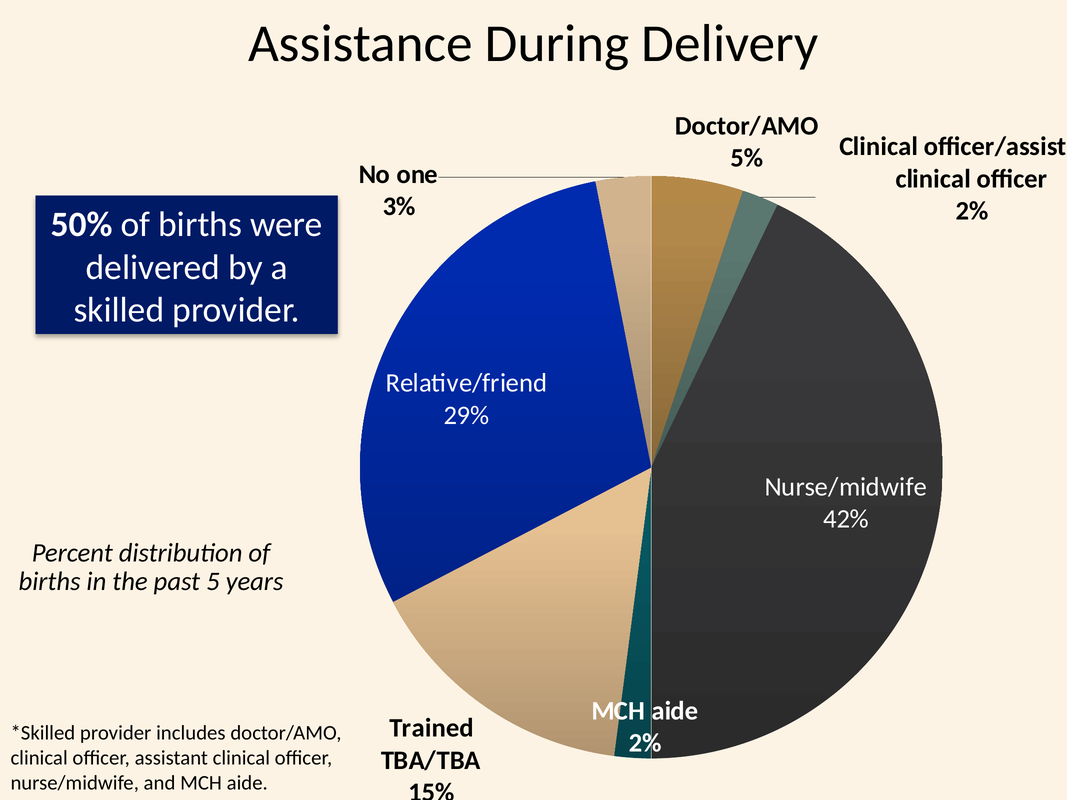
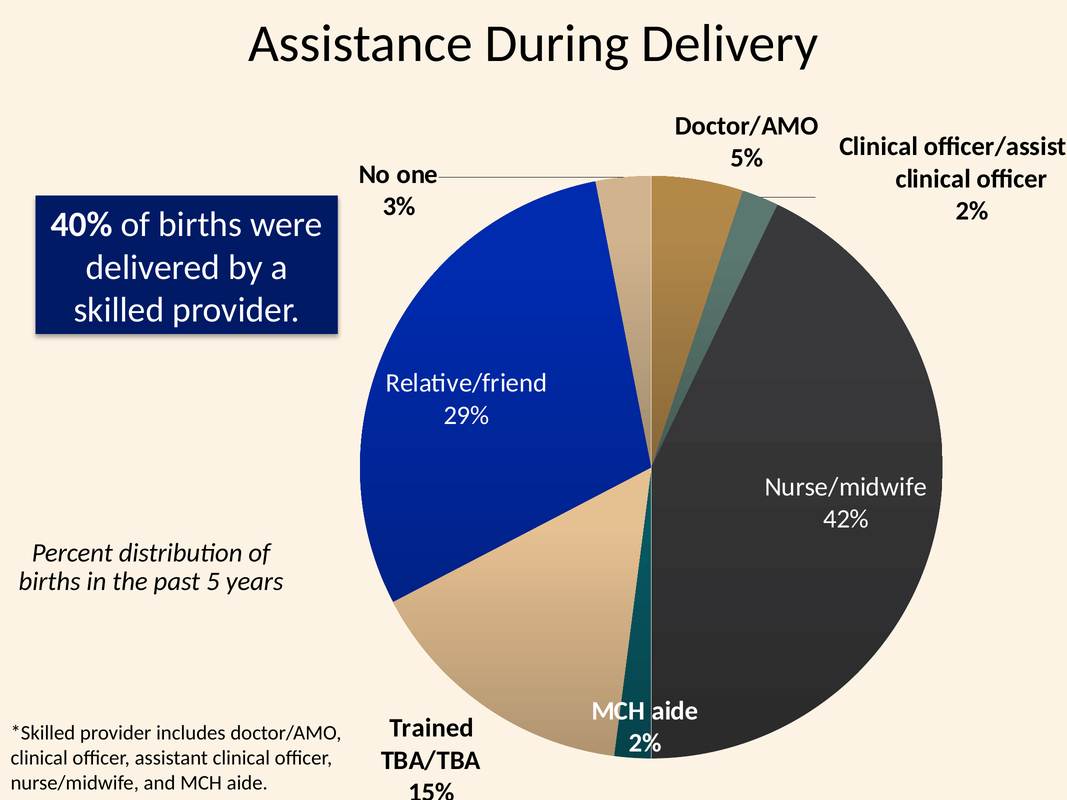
50%: 50% -> 40% (82, 225)
